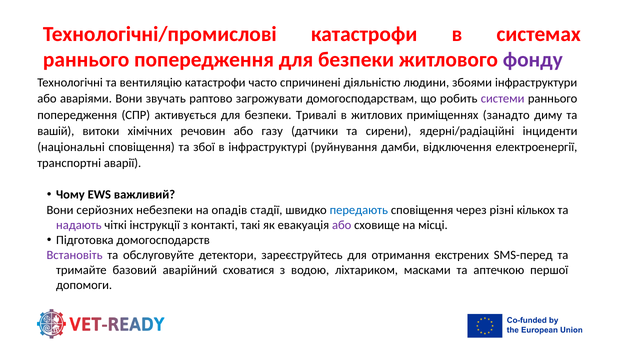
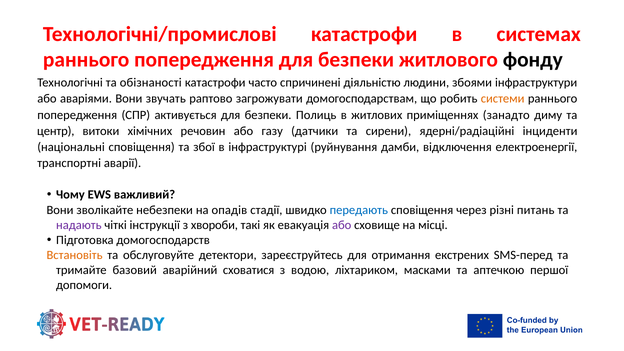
фонду colour: purple -> black (533, 60)
вентиляцію: вентиляцію -> обізнаності (151, 83)
системи colour: purple -> orange (503, 99)
Тривалі: Тривалі -> Полиць (316, 115)
вашій: вашій -> центр (56, 131)
серйозних: серйозних -> зволікайте (105, 210)
кількох: кількох -> питань (536, 210)
контакті: контакті -> хвороби (214, 225)
Встановіть colour: purple -> orange (75, 255)
